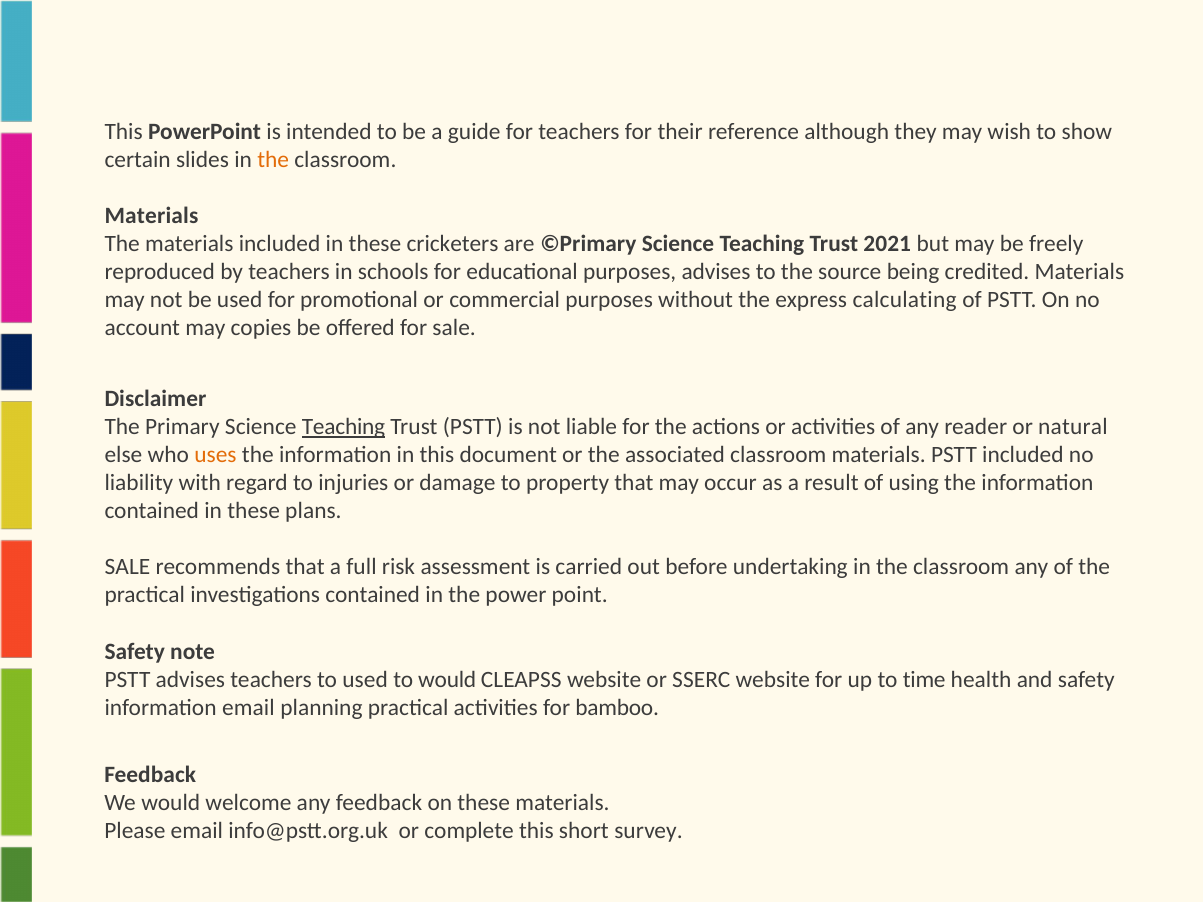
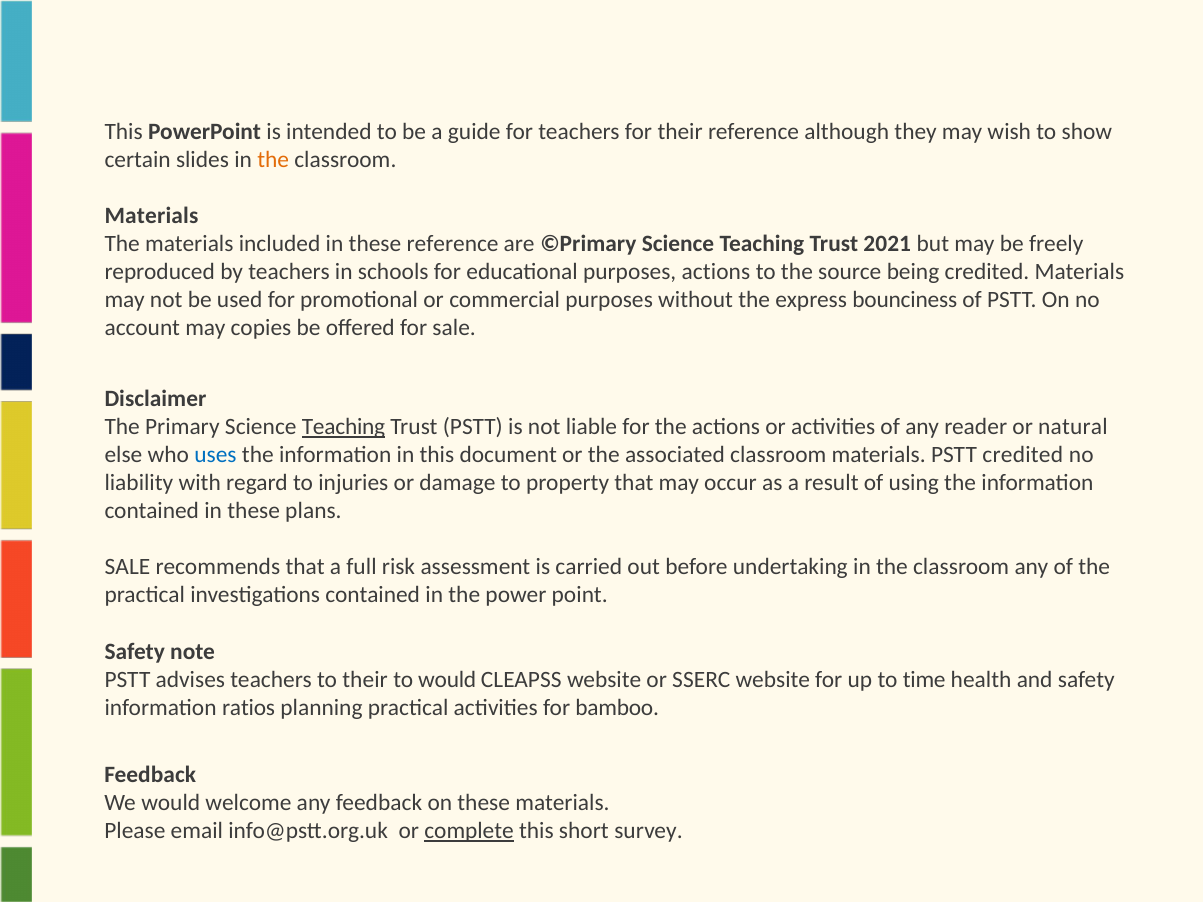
these cricketers: cricketers -> reference (453, 244)
purposes advises: advises -> actions (716, 272)
calculating: calculating -> bounciness (905, 300)
uses colour: orange -> blue (215, 455)
PSTT included: included -> credited (1023, 455)
to used: used -> their (365, 680)
information email: email -> ratios (249, 708)
complete underline: none -> present (469, 831)
